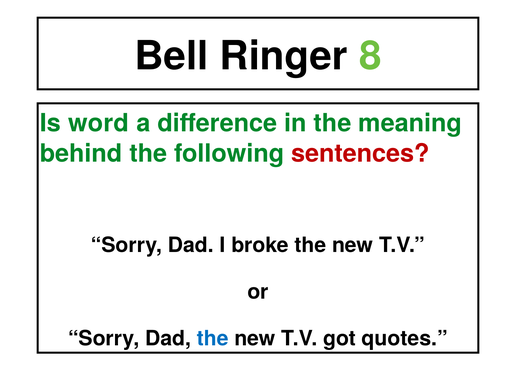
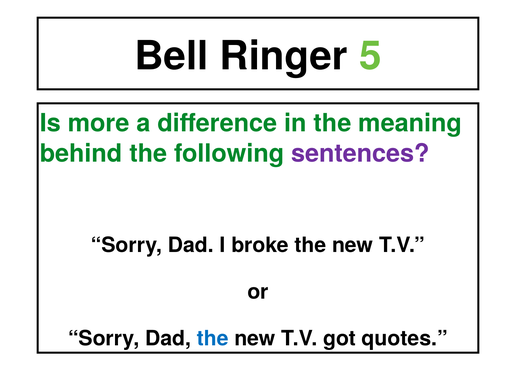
8: 8 -> 5 (370, 56)
word: word -> more (99, 123)
sentences colour: red -> purple (360, 154)
